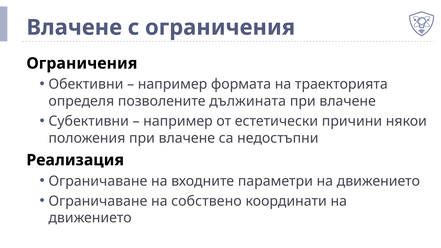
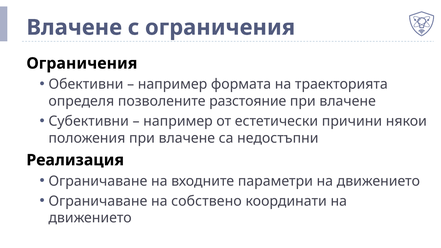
дължината: дължината -> разстояние (248, 101)
